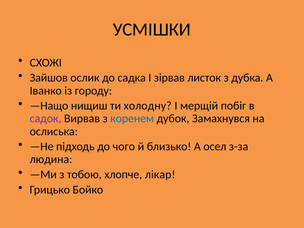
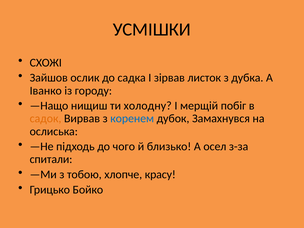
садок colour: purple -> orange (46, 119)
людина: людина -> спитали (51, 159)
лікар: лікар -> красу (160, 175)
